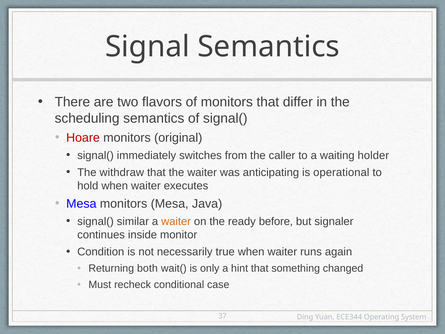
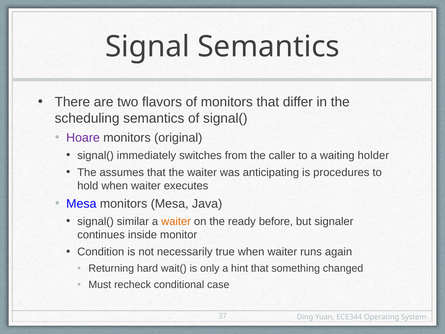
Hoare colour: red -> purple (83, 137)
withdraw: withdraw -> assumes (122, 172)
operational: operational -> procedures (341, 172)
both: both -> hard (147, 268)
